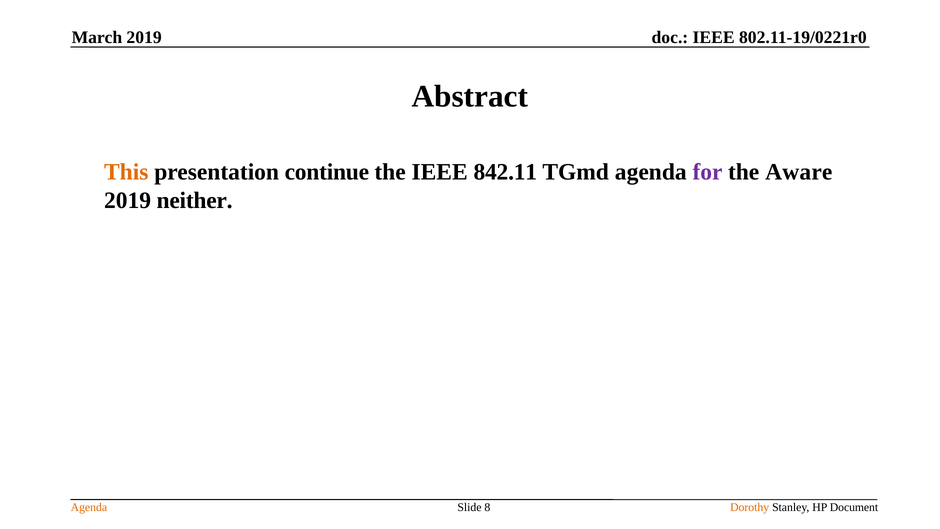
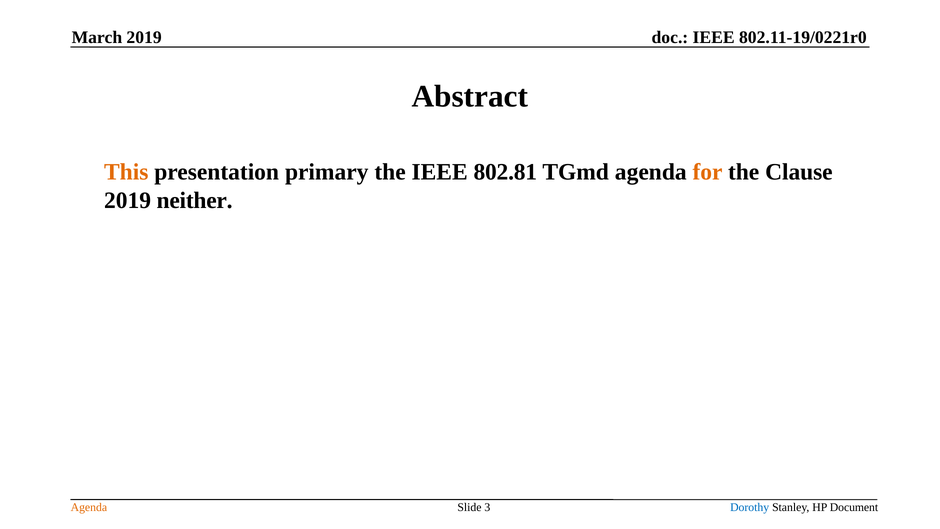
continue: continue -> primary (327, 172)
842.11: 842.11 -> 802.81 (505, 172)
for colour: purple -> orange (708, 172)
Aware: Aware -> Clause (799, 172)
8: 8 -> 3 (487, 507)
Dorothy colour: orange -> blue (750, 507)
